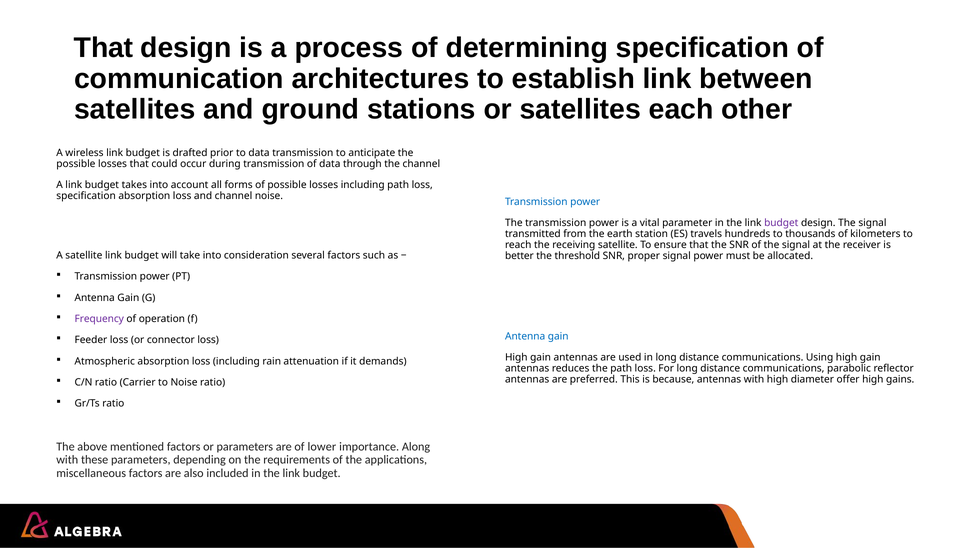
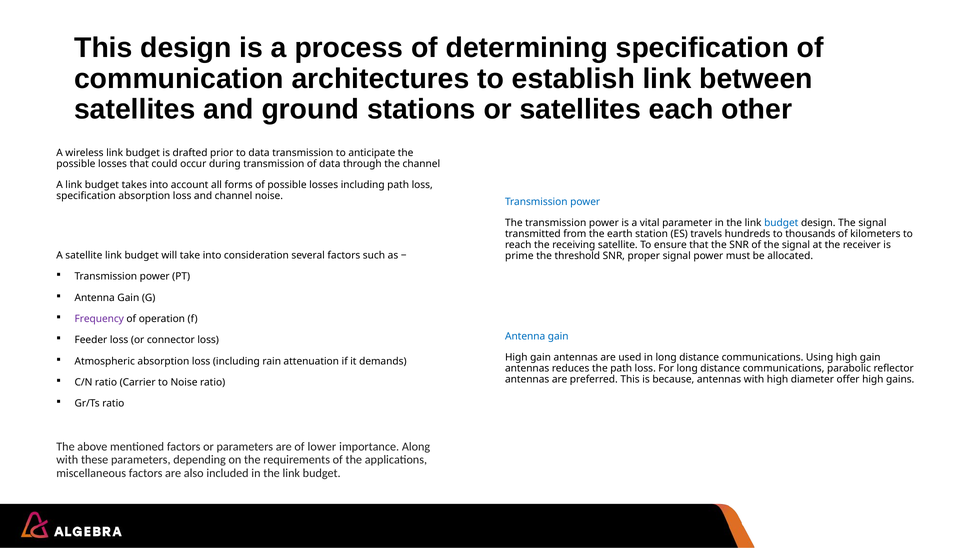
That: That -> This (103, 48)
budget colour: purple -> blue (781, 223)
better: better -> prime (519, 256)
